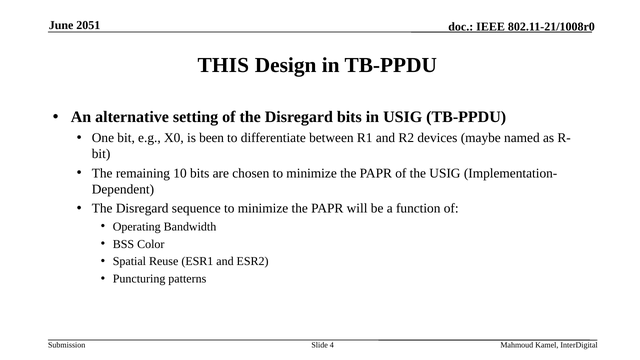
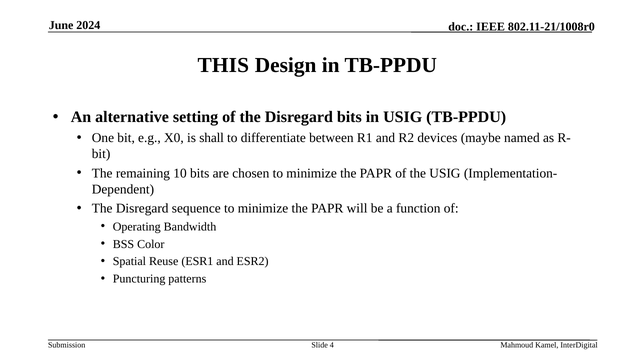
2051: 2051 -> 2024 (88, 25)
been: been -> shall (212, 138)
